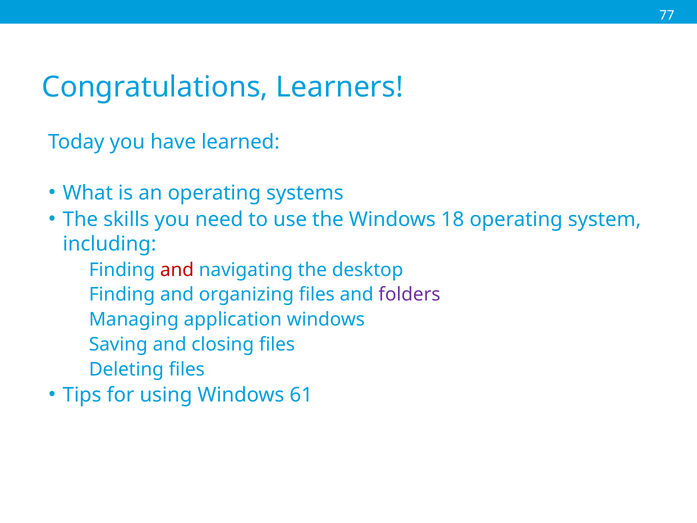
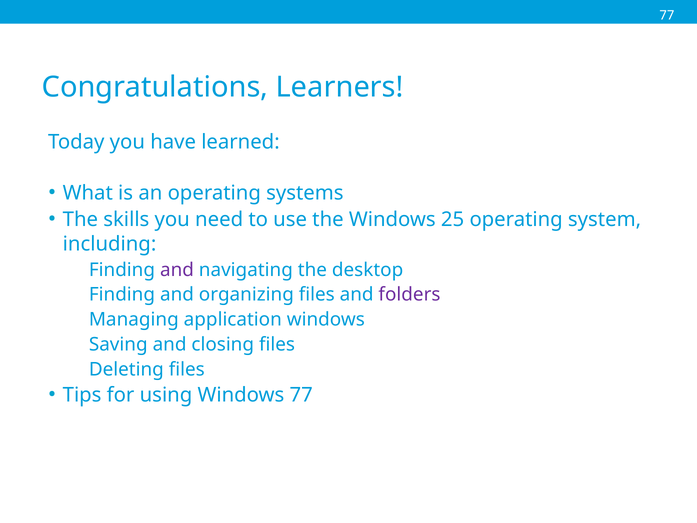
18: 18 -> 25 (453, 220)
and colour: red -> purple (177, 270)
Windows 61: 61 -> 77 (301, 395)
